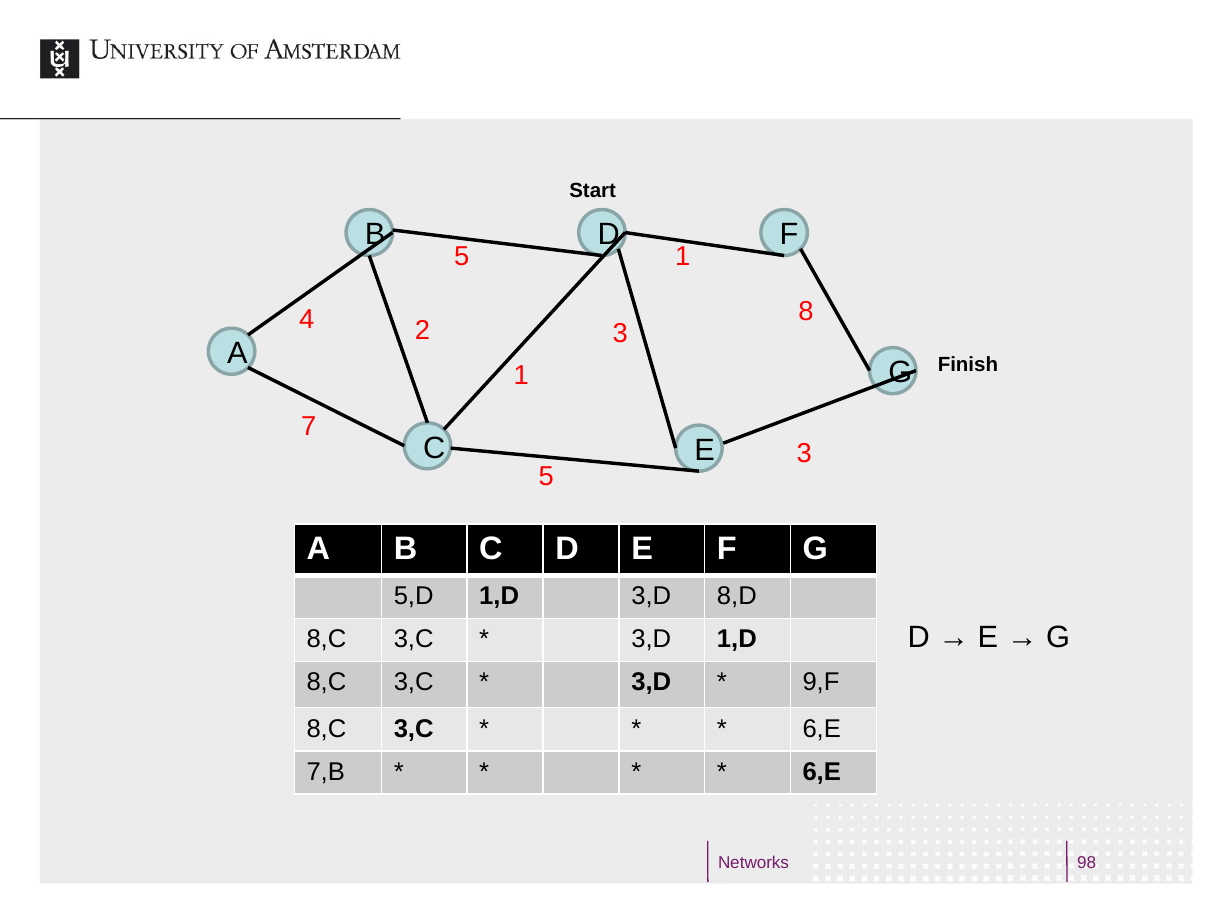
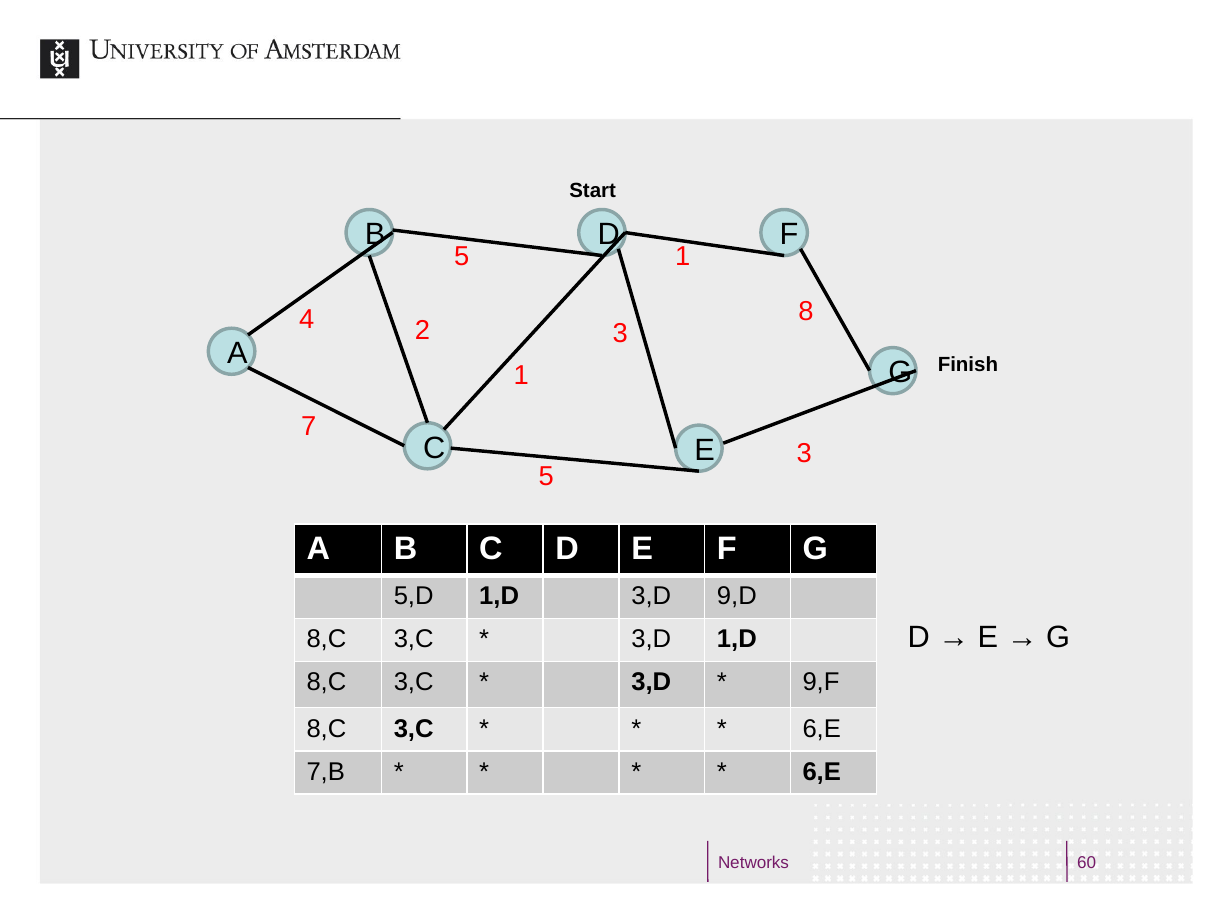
8,D: 8,D -> 9,D (737, 596)
98: 98 -> 60 (1087, 863)
